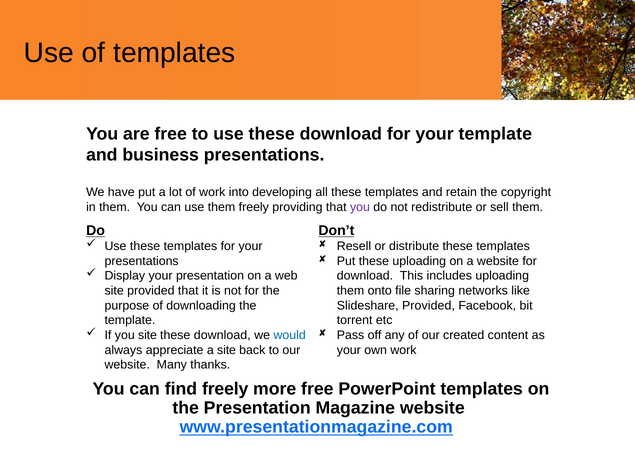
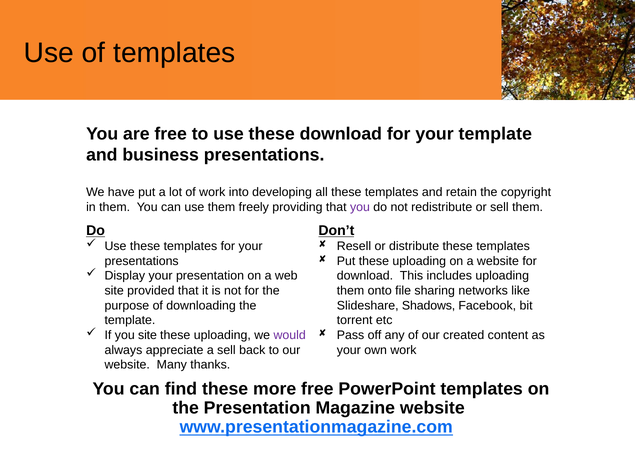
Slideshare Provided: Provided -> Shadows (429, 306)
download: download -> uploading (222, 335)
would colour: blue -> purple (290, 335)
a site: site -> sell (226, 350)
find freely: freely -> these (225, 389)
